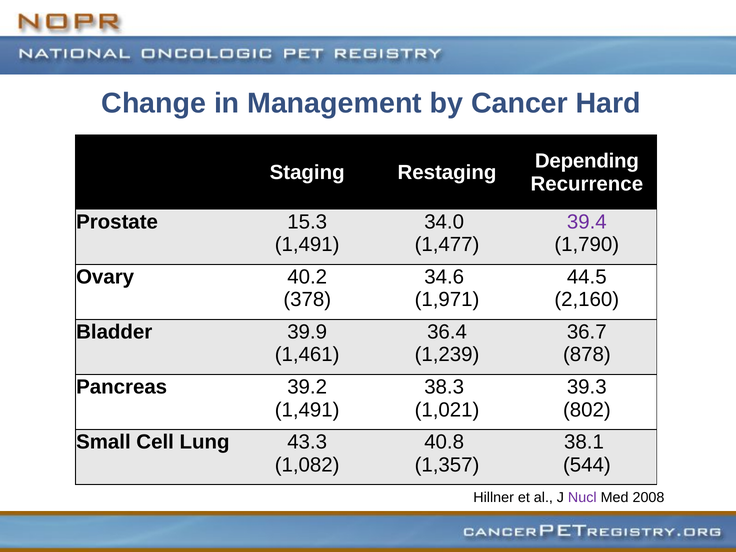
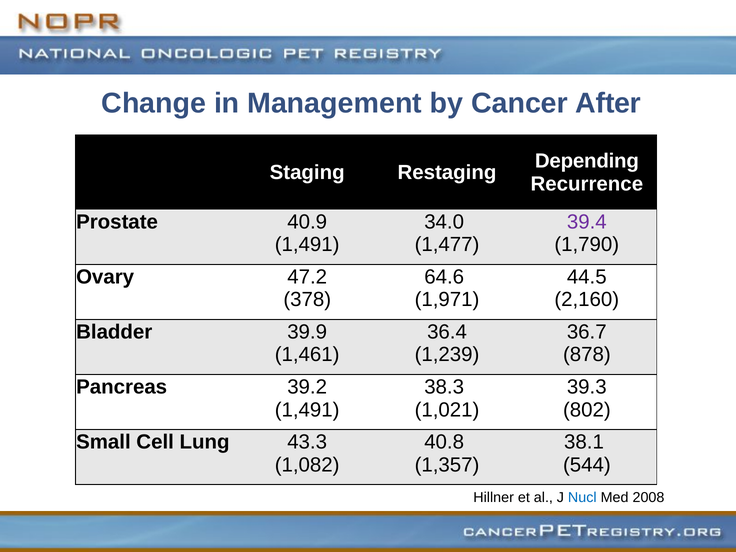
Hard: Hard -> After (608, 103)
15.3: 15.3 -> 40.9 (307, 222)
40.2: 40.2 -> 47.2 (307, 277)
34.6: 34.6 -> 64.6 (444, 277)
Nucl colour: purple -> blue (582, 497)
